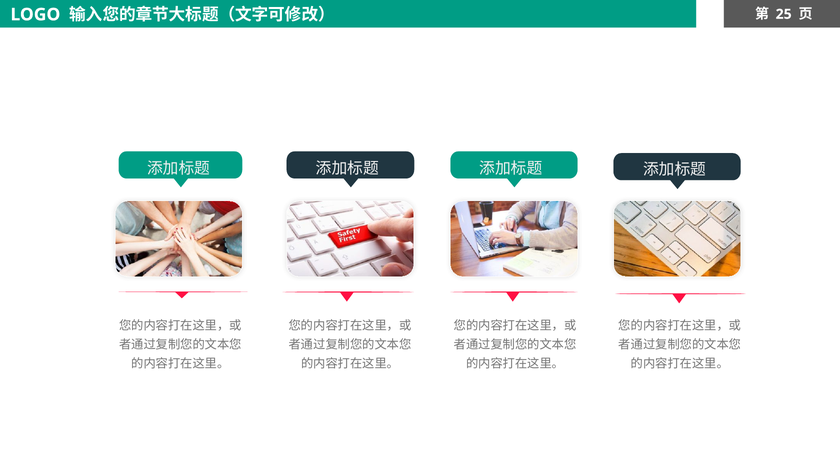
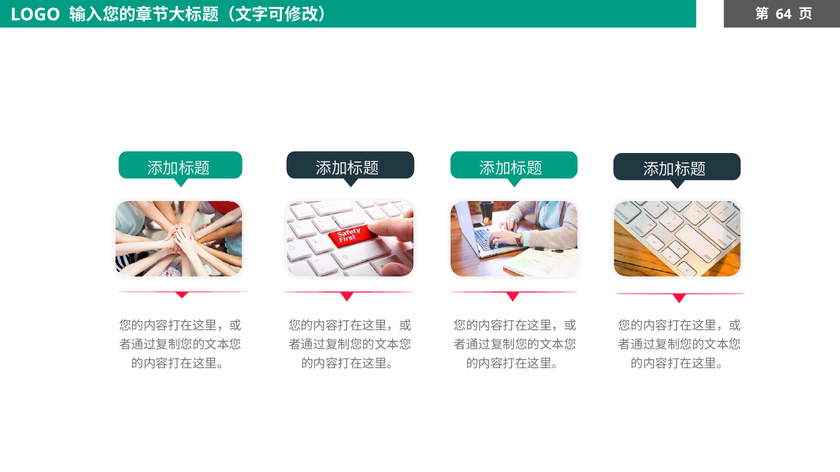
25: 25 -> 64 (784, 14)
